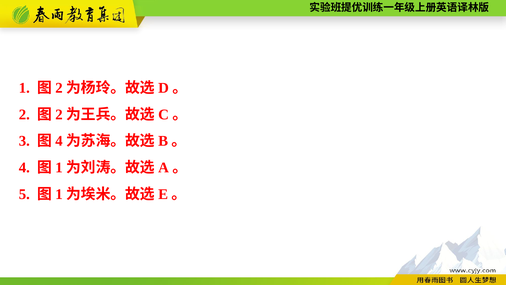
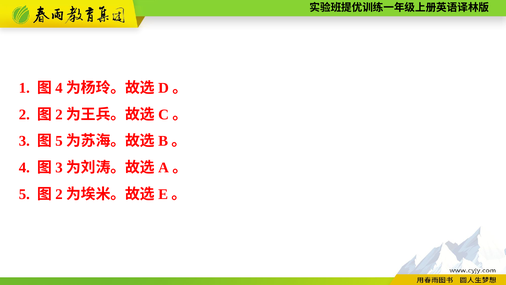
2: 2 -> 4 (59, 88)
4: 4 -> 5 (59, 141)
1: 1 -> 3 (59, 168)
1: 1 -> 2 (59, 194)
